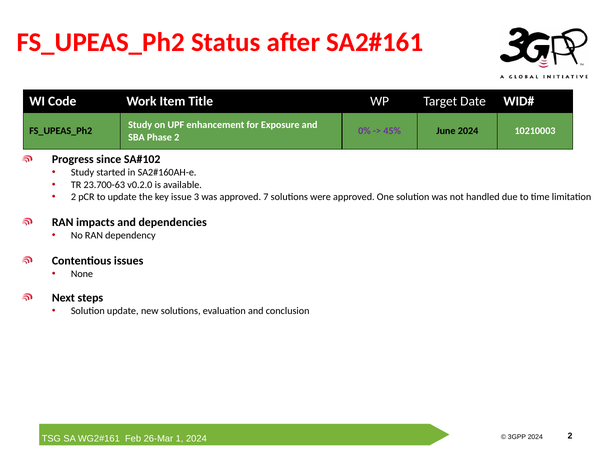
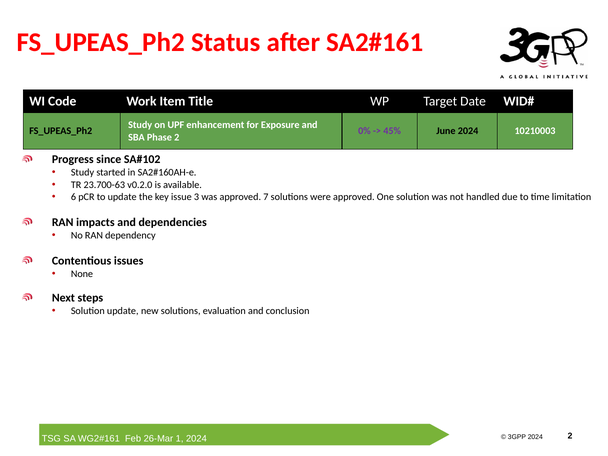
2: 2 -> 6 (73, 197)
